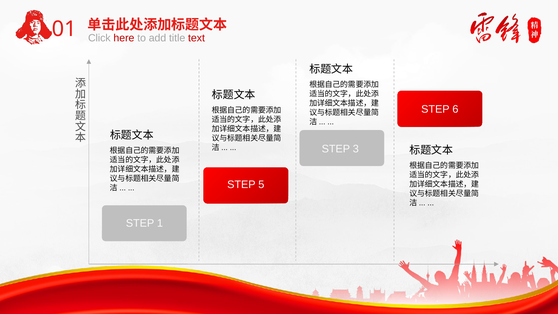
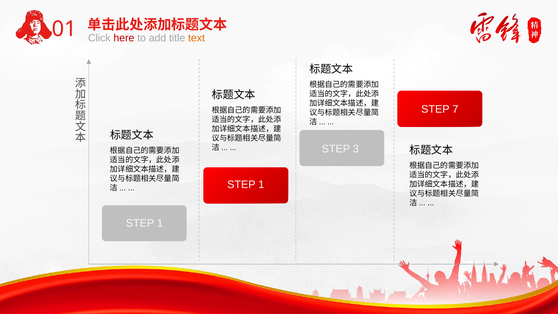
text colour: red -> orange (196, 38)
6: 6 -> 7 (455, 109)
5: 5 -> 1 (261, 185)
